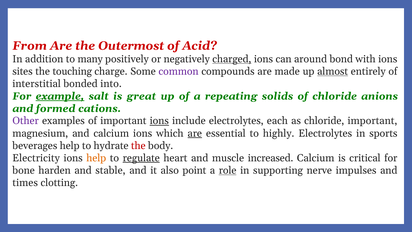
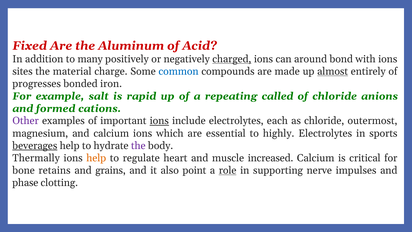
From: From -> Fixed (30, 46)
Outermost: Outermost -> Aluminum (131, 46)
touching: touching -> material (72, 71)
common colour: purple -> blue (179, 71)
interstitial: interstitial -> progresses (37, 84)
into: into -> iron (111, 84)
example underline: present -> none (60, 96)
great: great -> rapid (141, 96)
solids: solids -> called (277, 96)
chloride important: important -> outermost (372, 121)
are underline: present -> none (195, 133)
beverages underline: none -> present (35, 146)
the colour: red -> purple (138, 146)
Electricity: Electricity -> Thermally (36, 158)
regulate underline: present -> none (141, 158)
harden: harden -> retains (55, 170)
stable: stable -> grains (111, 170)
times: times -> phase (25, 183)
